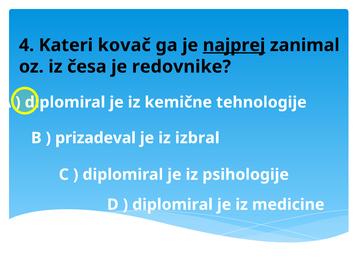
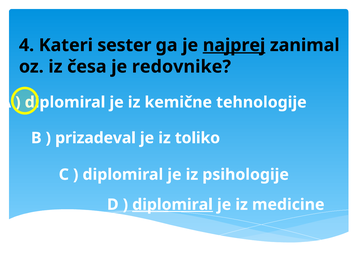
kovač: kovač -> sester (124, 45)
izbral: izbral -> toliko (197, 138)
diplomiral underline: none -> present (173, 204)
